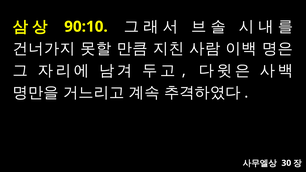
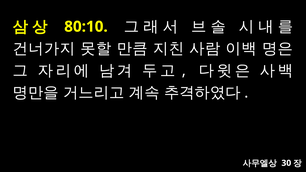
90:10: 90:10 -> 80:10 (86, 27)
